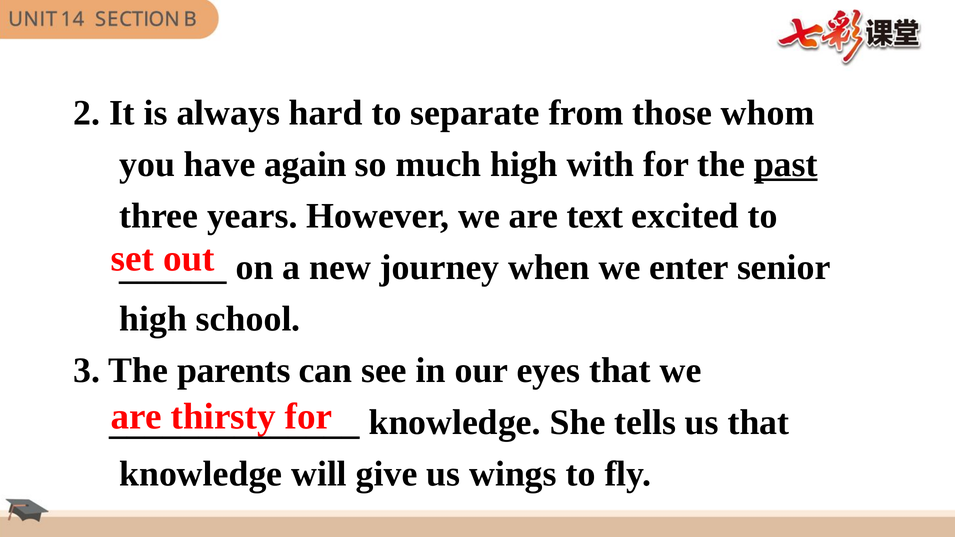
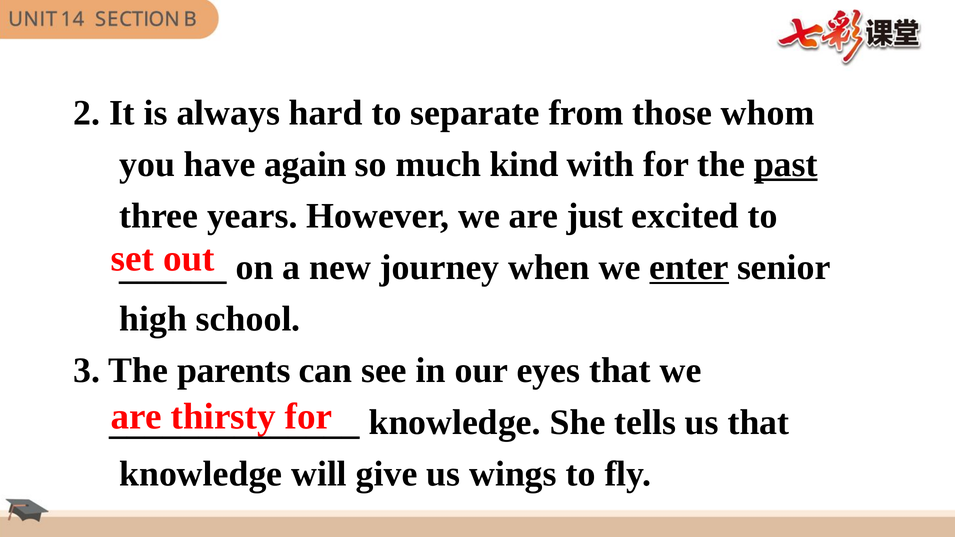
much high: high -> kind (524, 164)
text: text -> just (595, 216)
enter underline: none -> present (689, 268)
